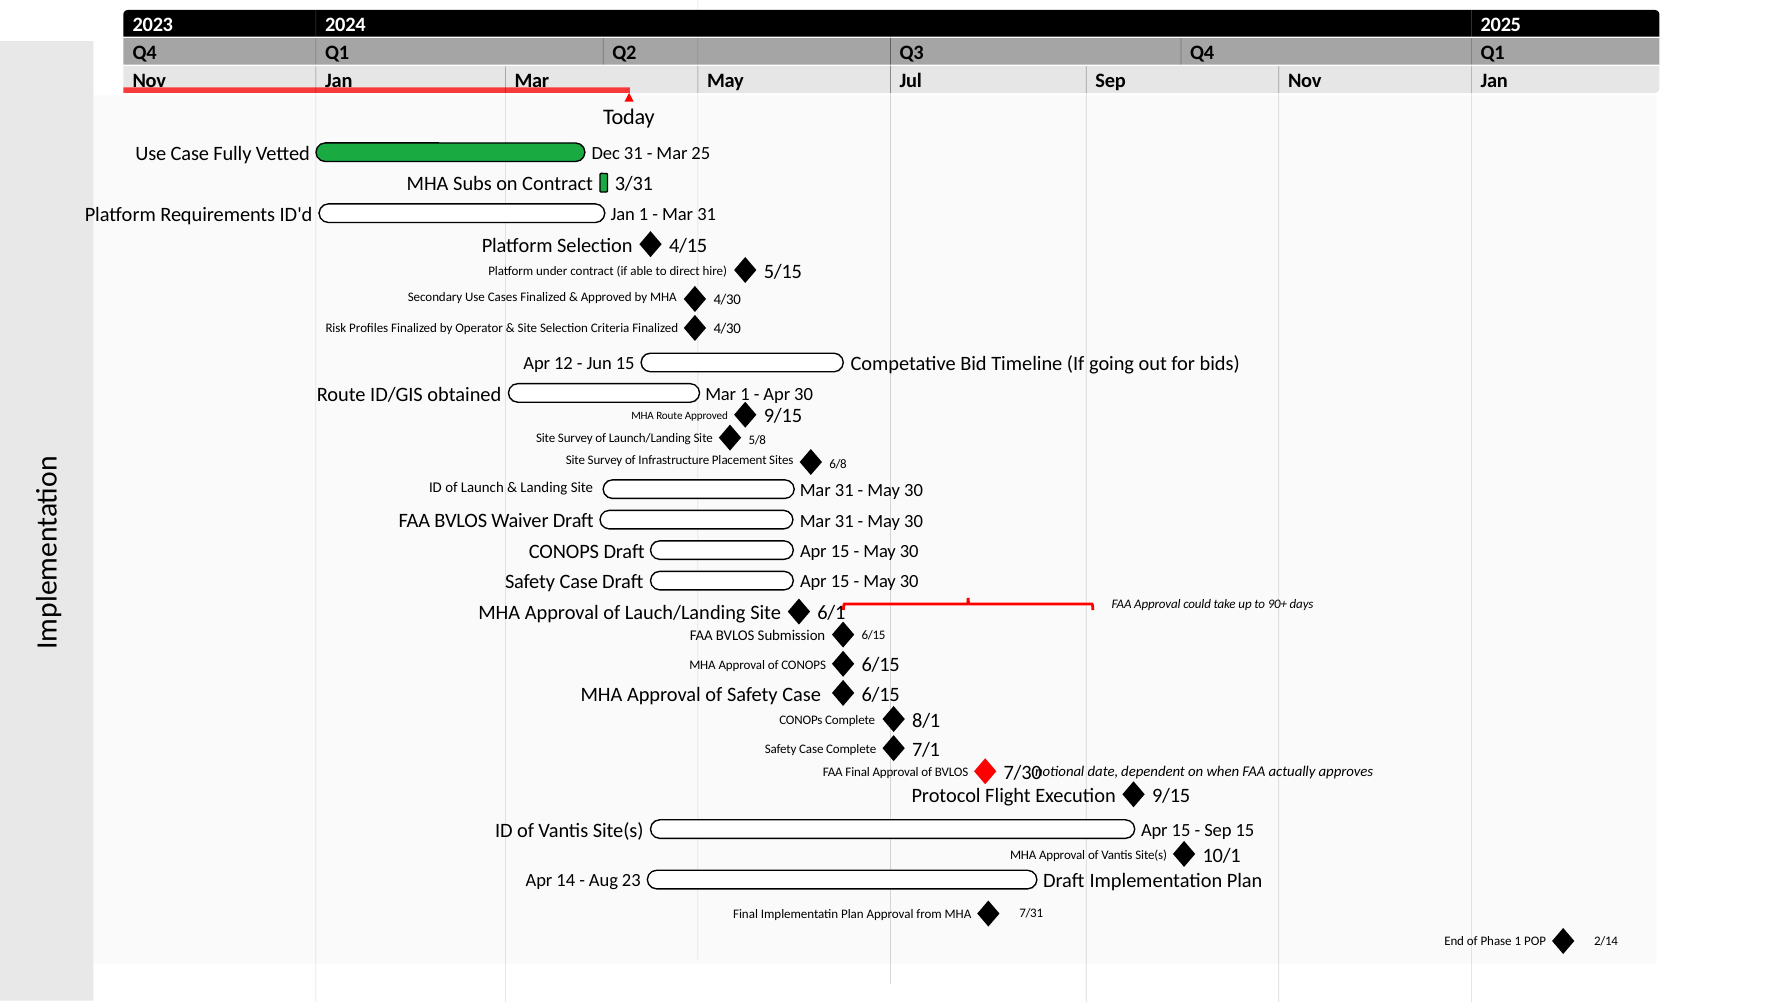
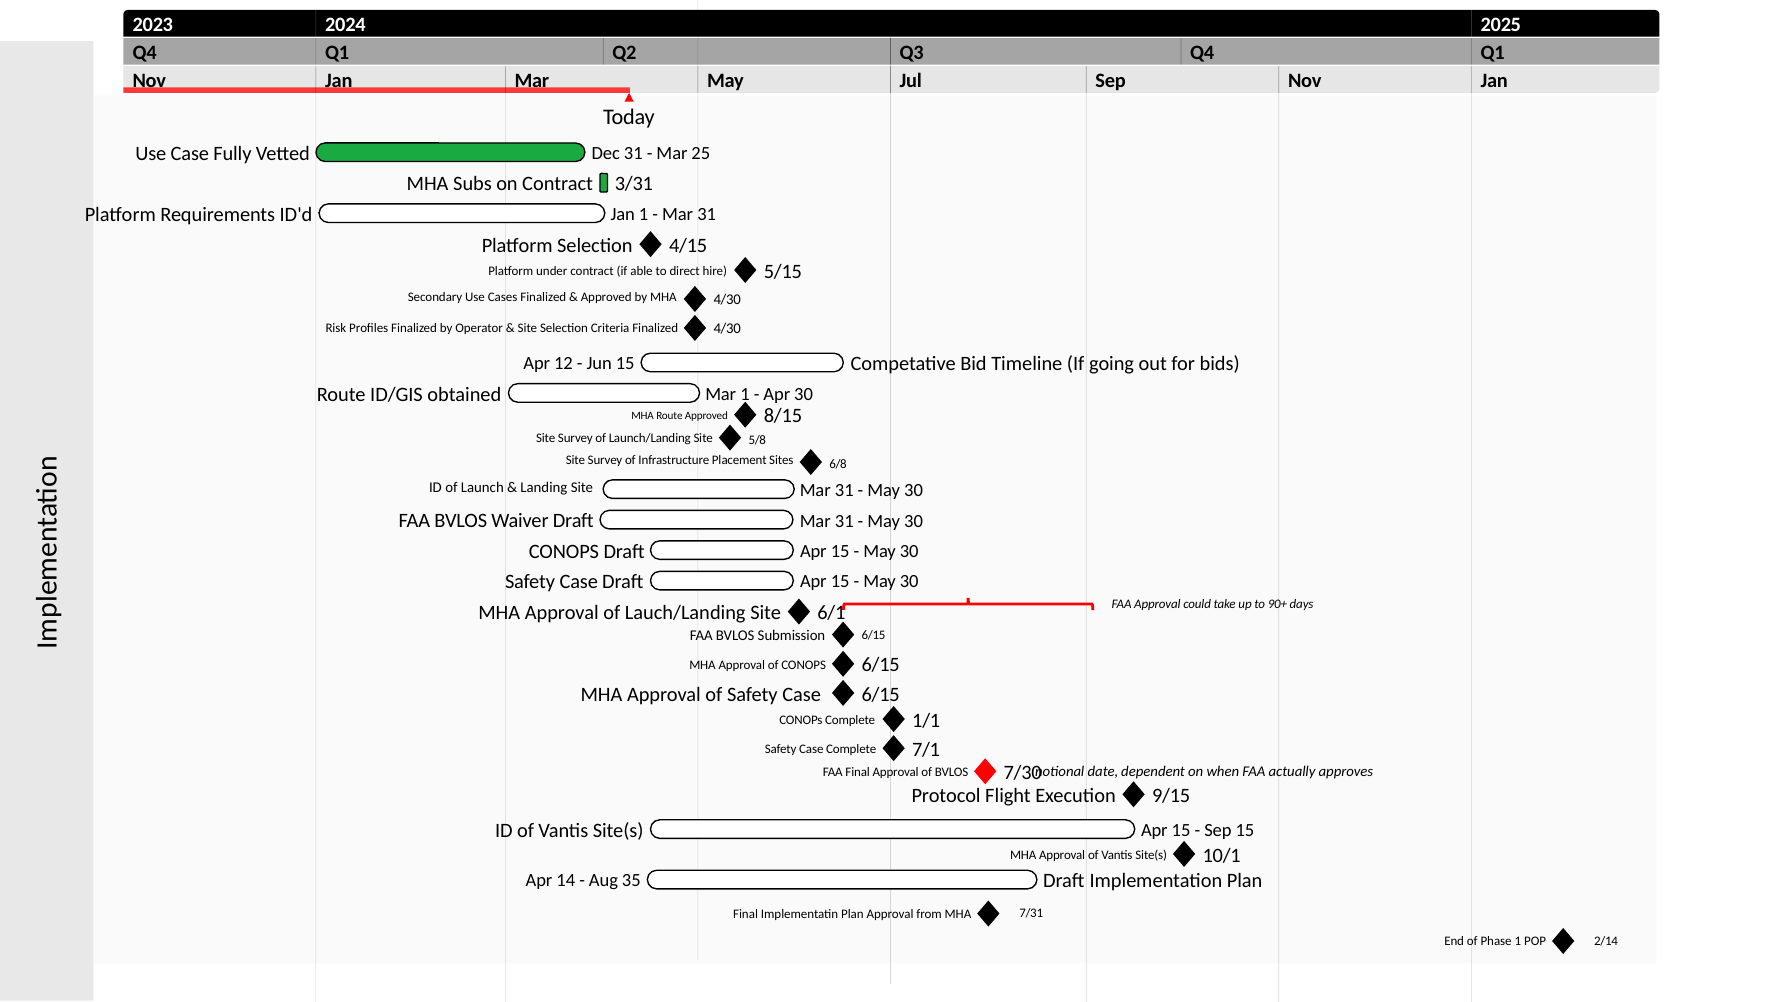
Approved 9/15: 9/15 -> 8/15 (783, 416)
8/1: 8/1 -> 1/1 (926, 720)
23: 23 -> 35 (631, 881)
